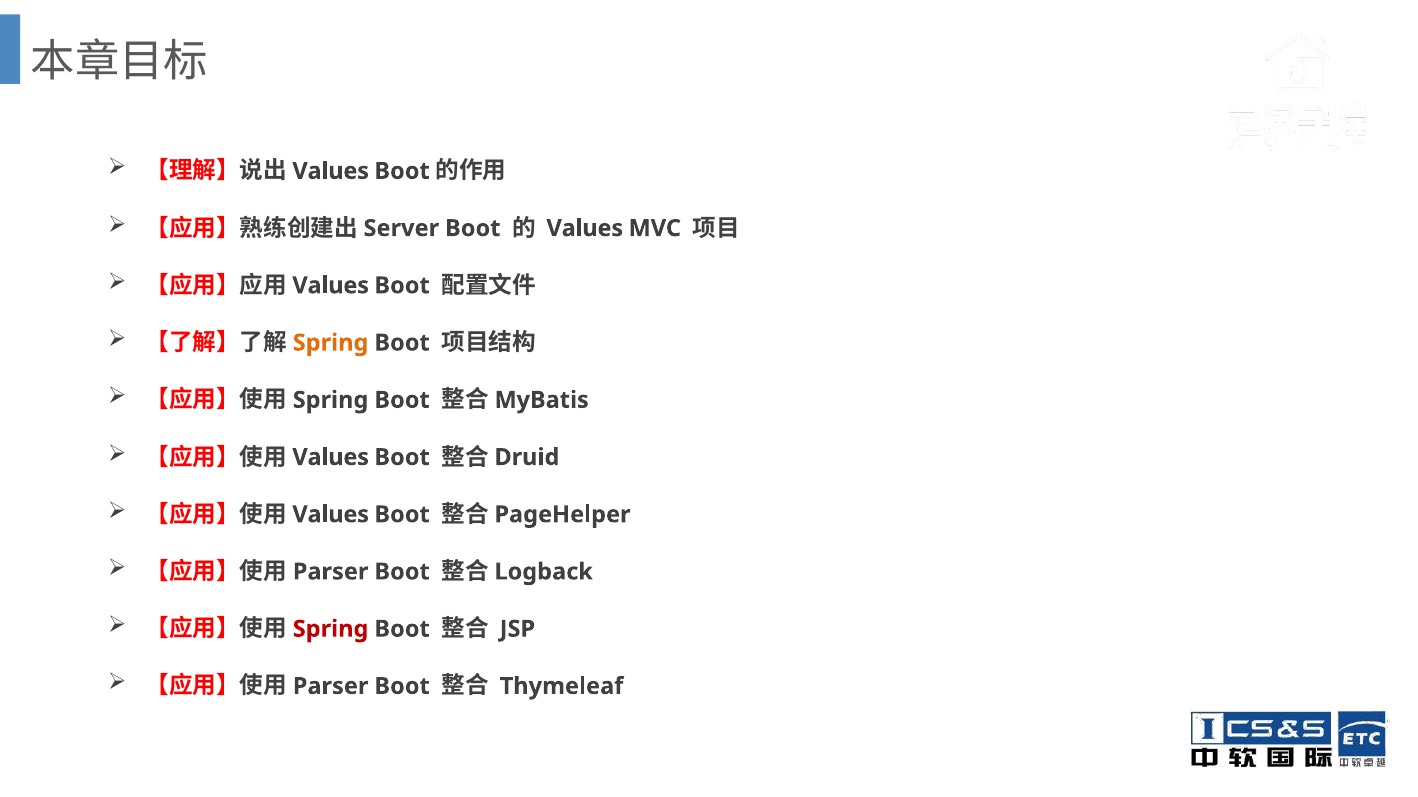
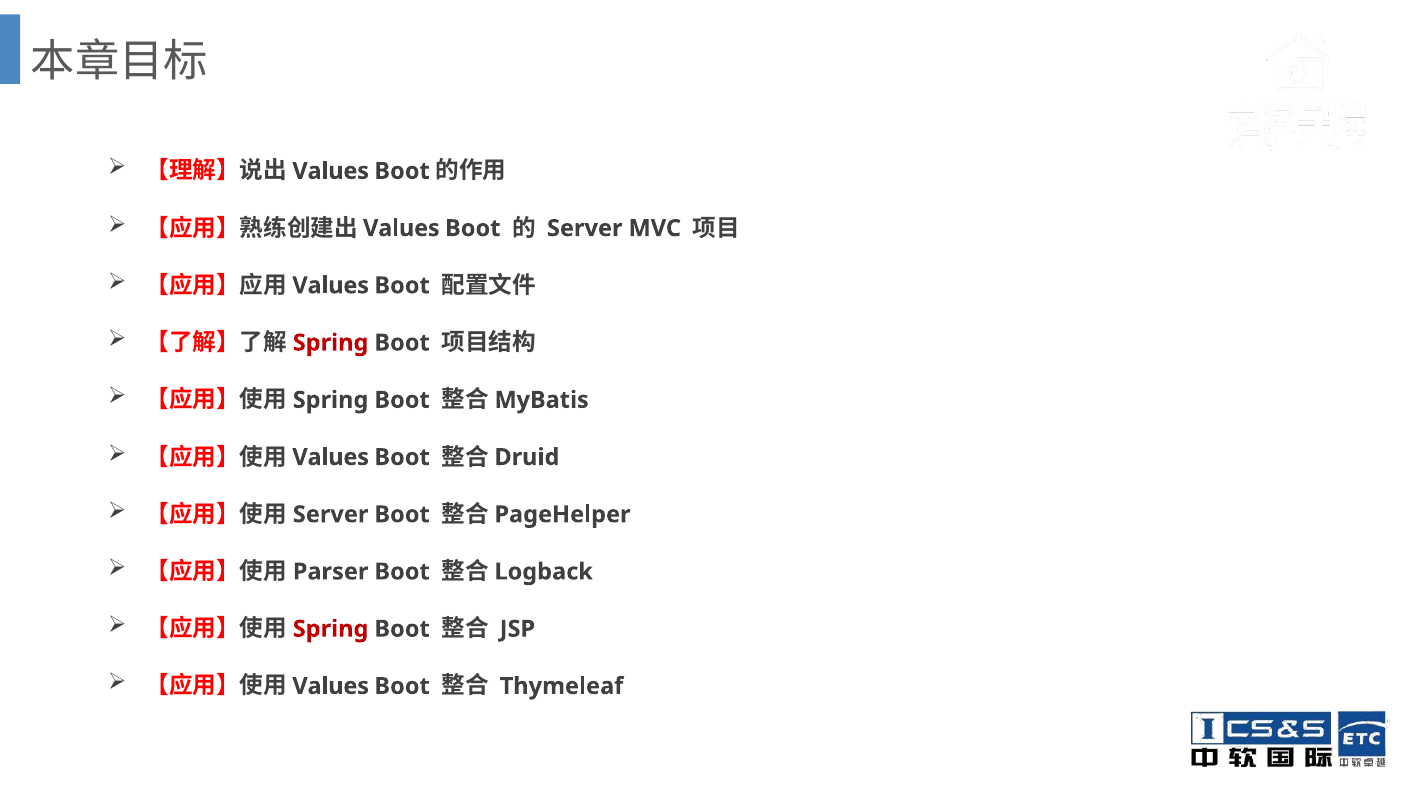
Server: Server -> Values (401, 228)
Values: Values -> Server (585, 228)
Spring colour: orange -> red (331, 343)
Values: Values -> Server (331, 515)
Parser: Parser -> Values (331, 687)
